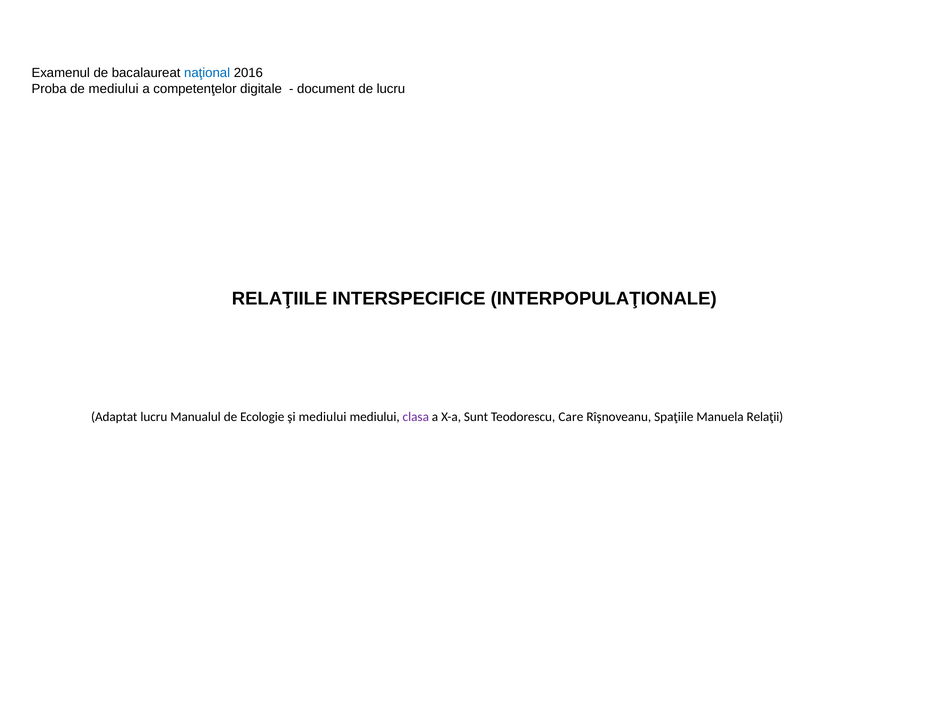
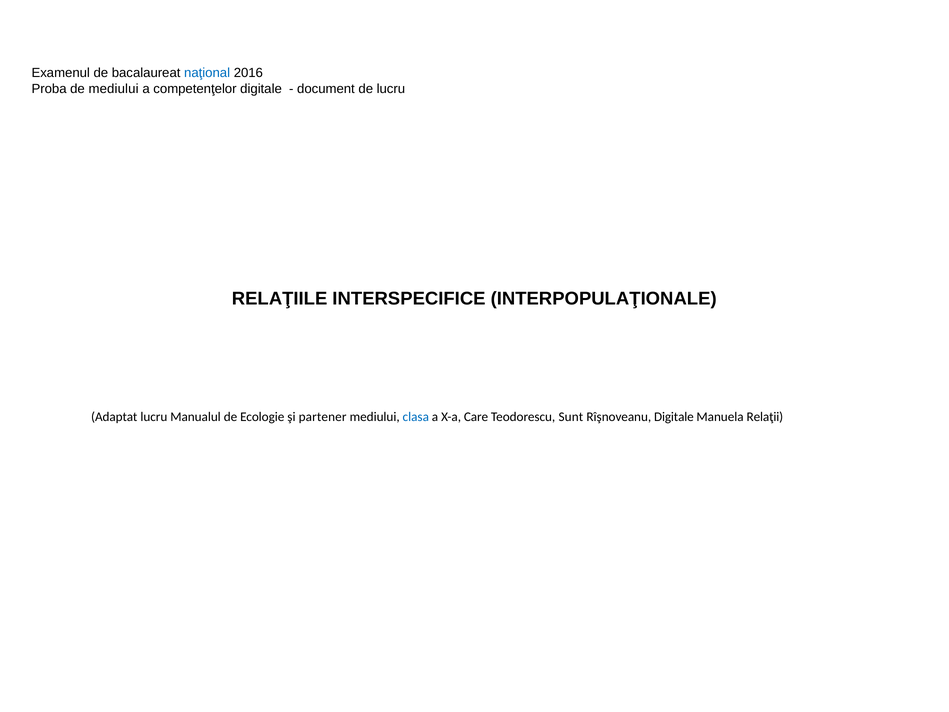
şi mediului: mediului -> partener (323, 417)
clasa colour: purple -> blue (416, 417)
Sunt: Sunt -> Care (476, 417)
Care: Care -> Sunt (571, 417)
Rîşnoveanu Spaţiile: Spaţiile -> Digitale (674, 417)
